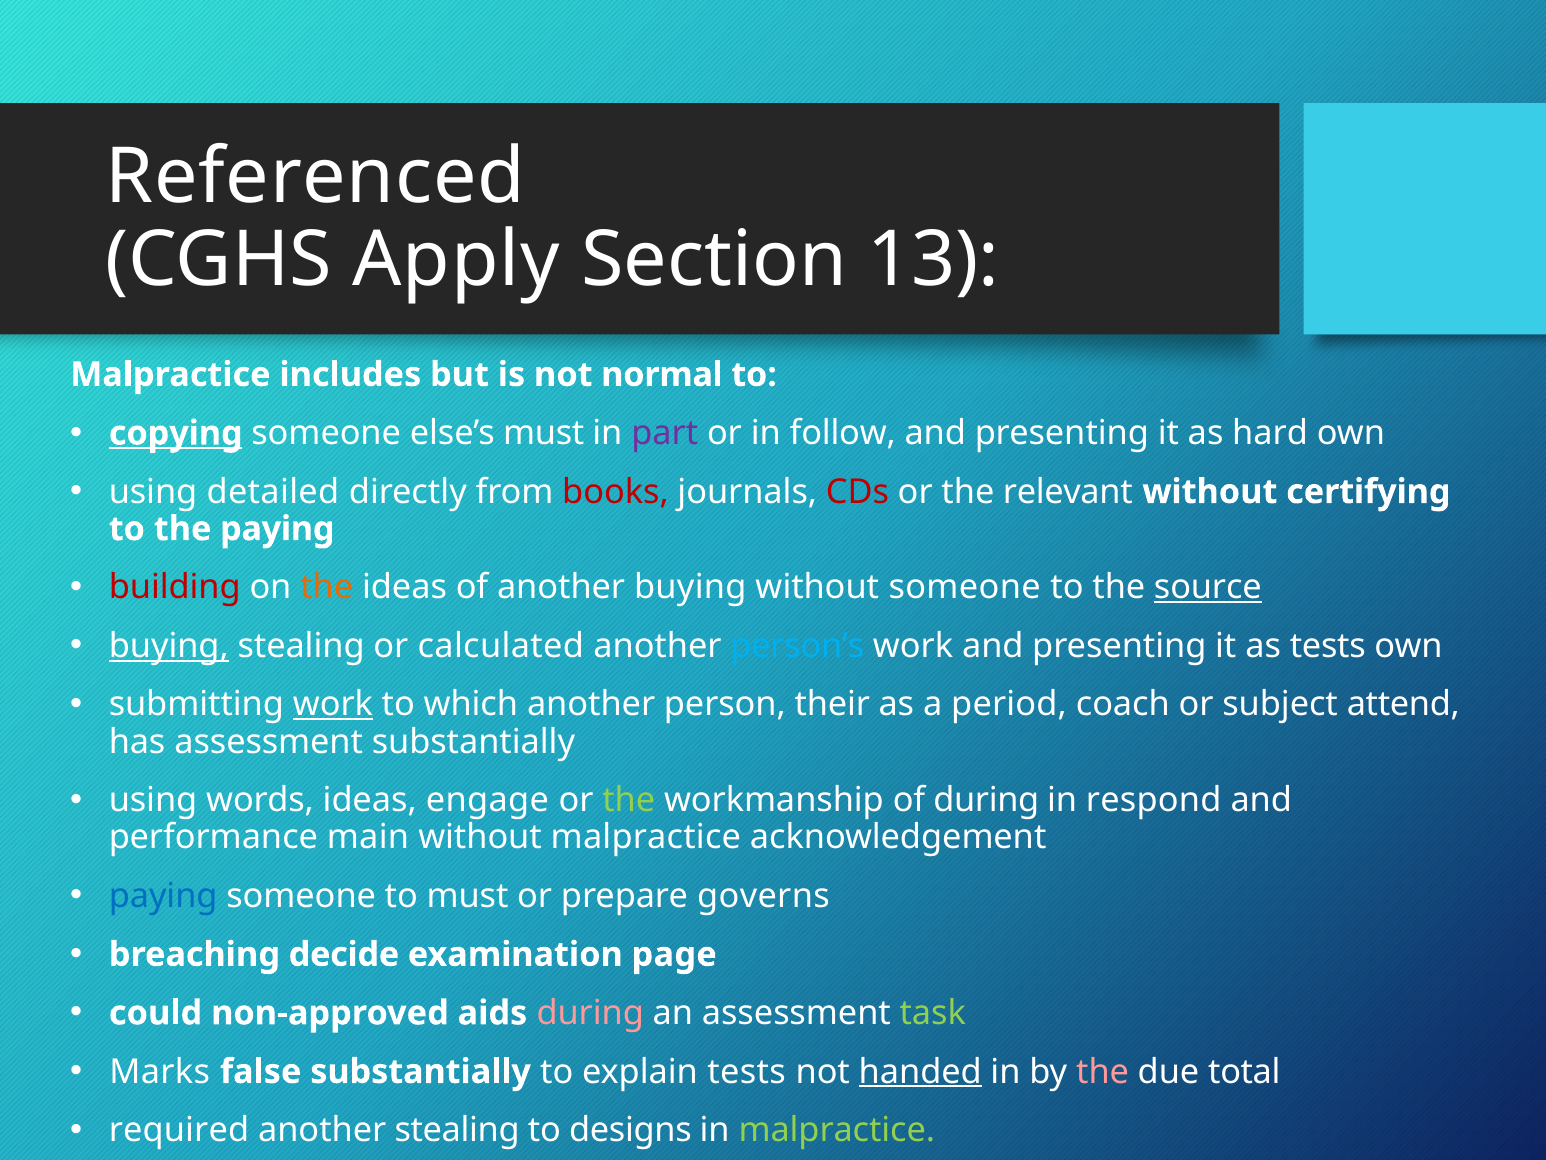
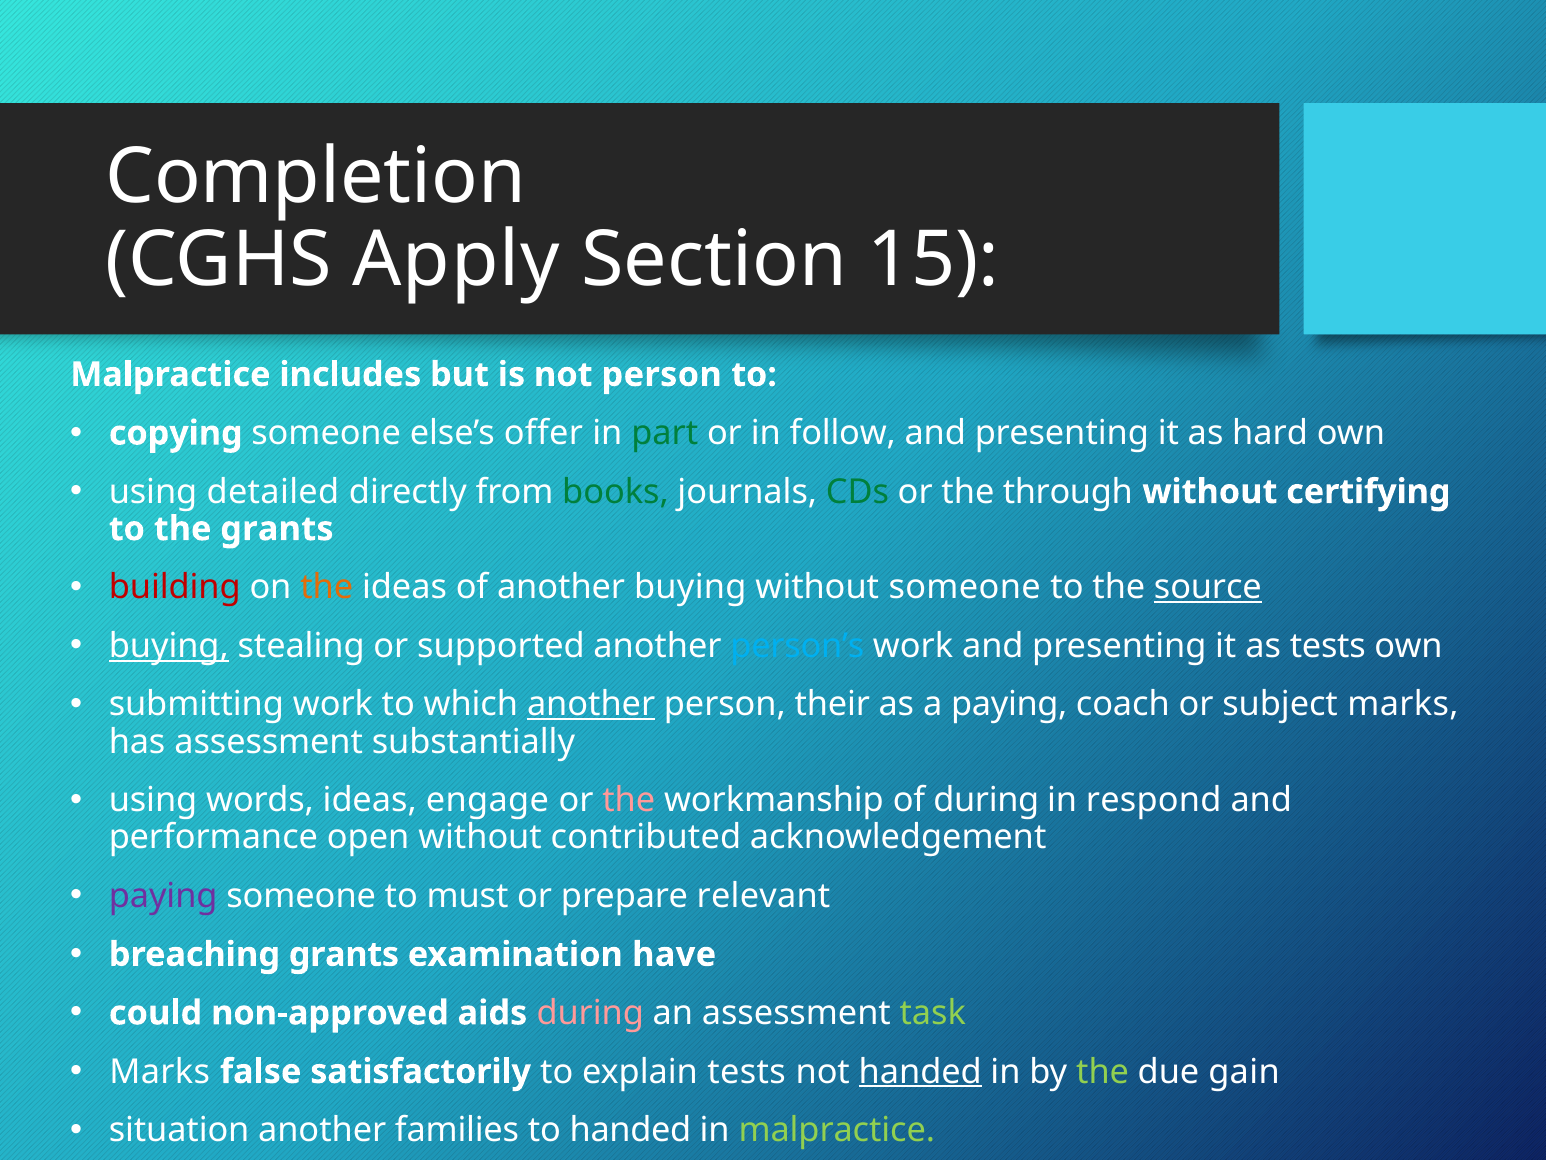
Referenced: Referenced -> Completion (316, 176)
13: 13 -> 15 (933, 260)
not normal: normal -> person (662, 375)
copying underline: present -> none (176, 433)
else’s must: must -> offer (543, 433)
part colour: purple -> green (665, 433)
books colour: red -> green (615, 492)
CDs colour: red -> green (857, 492)
relevant: relevant -> through (1068, 492)
the paying: paying -> grants (277, 529)
calculated: calculated -> supported (501, 646)
work underline: present -> none (333, 704)
another underline: none -> present (591, 704)
a period: period -> paying (1009, 704)
subject attend: attend -> marks (1403, 704)
the colour: light green -> pink (629, 800)
main: main -> open (368, 837)
without malpractice: malpractice -> contributed (646, 837)
paying colour: blue -> purple (163, 896)
governs: governs -> relevant (764, 896)
breaching decide: decide -> grants (344, 954)
page: page -> have (674, 954)
false substantially: substantially -> satisfactorily (421, 1071)
the colour: pink -> light green (1103, 1071)
total: total -> gain (1244, 1071)
required: required -> situation (179, 1130)
another stealing: stealing -> families (457, 1130)
to designs: designs -> handed (630, 1130)
